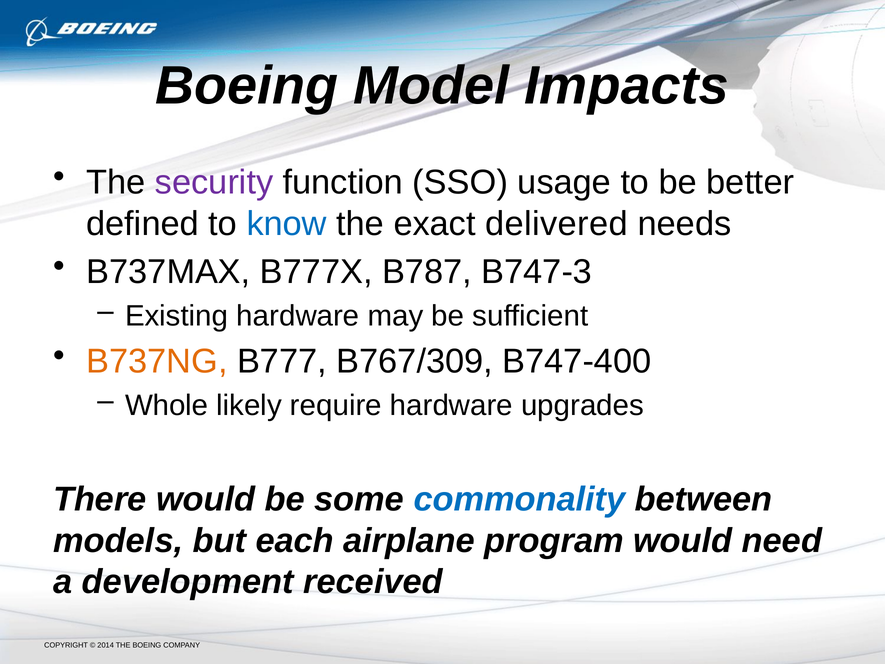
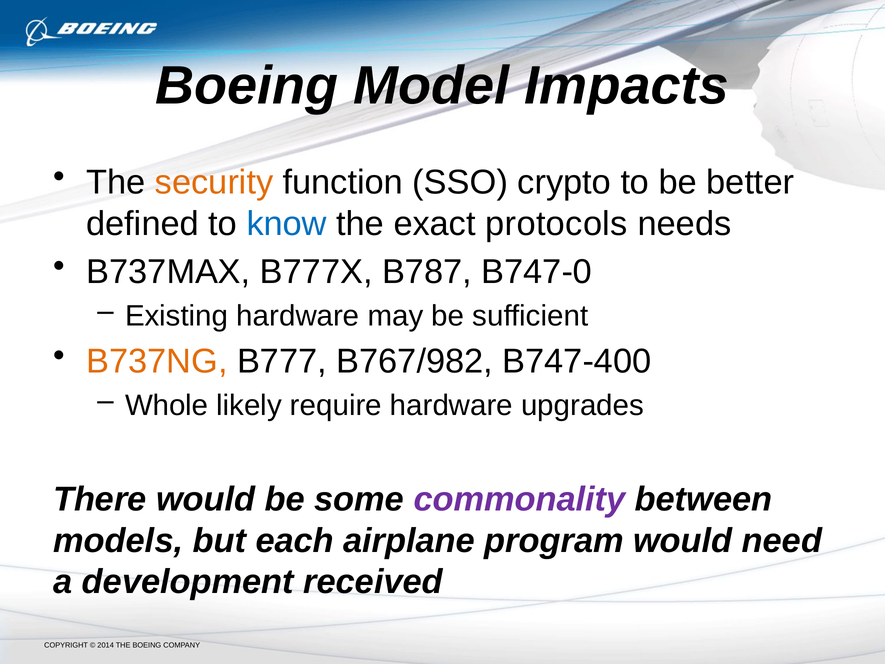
security colour: purple -> orange (214, 182)
usage: usage -> crypto (564, 182)
delivered: delivered -> protocols (557, 224)
B747-3: B747-3 -> B747-0 (537, 272)
B767/309: B767/309 -> B767/982 (415, 361)
commonality colour: blue -> purple (519, 499)
